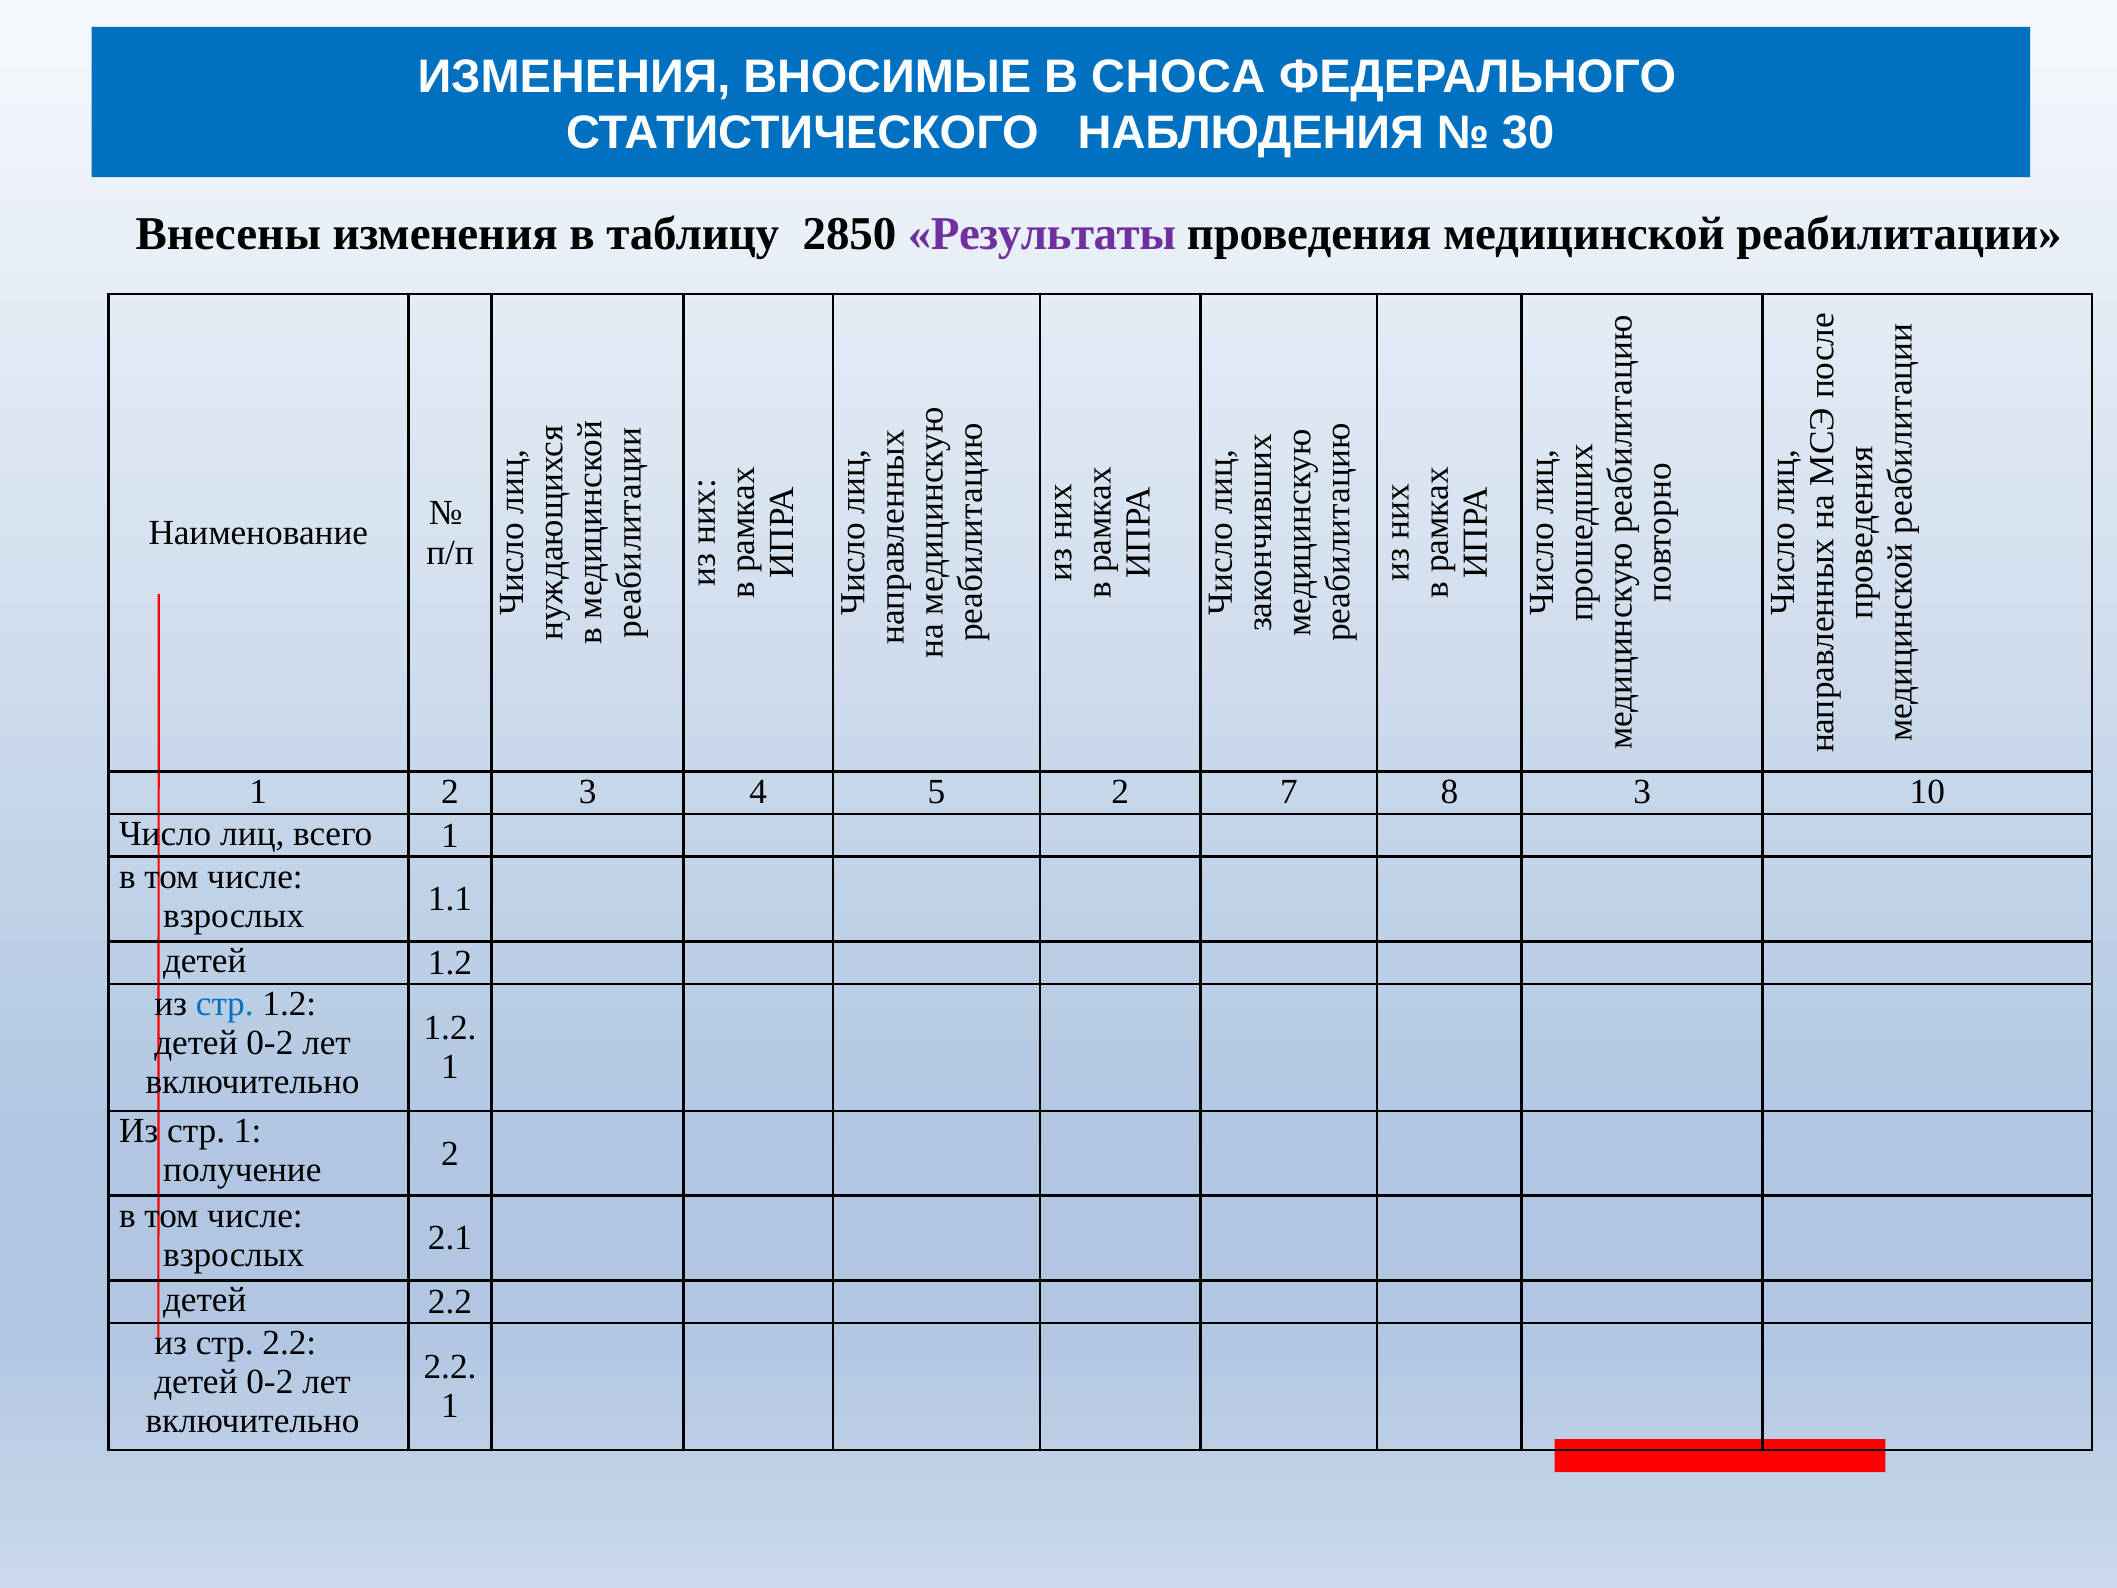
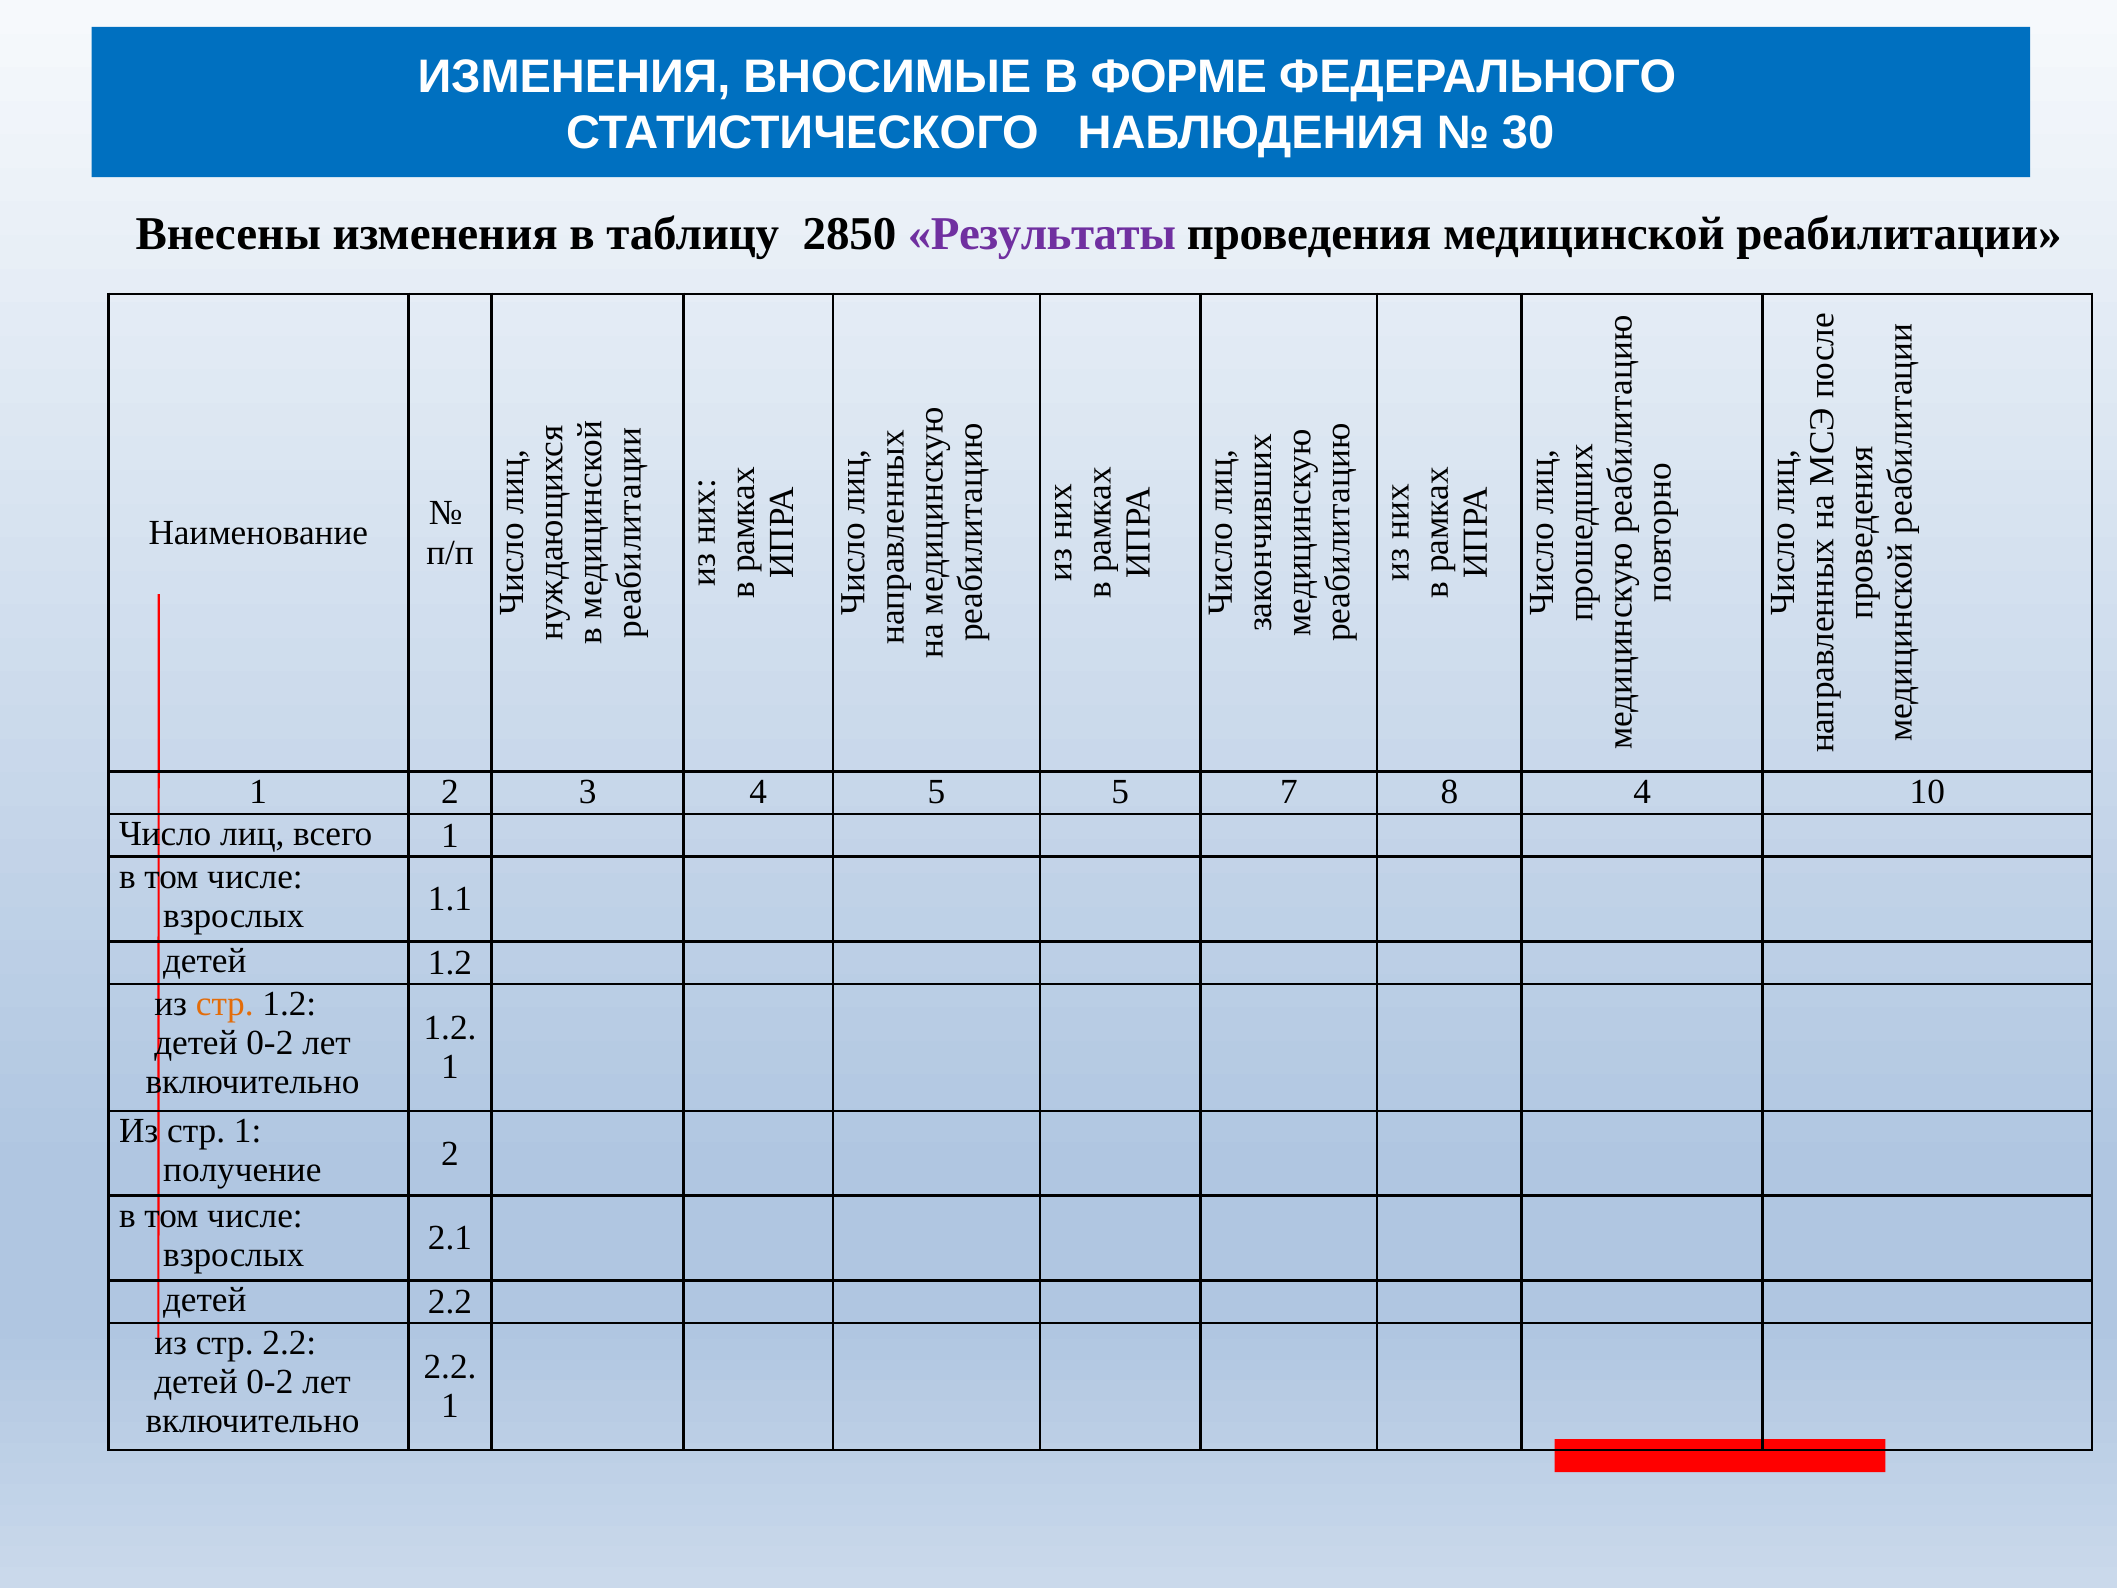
СНОСА: СНОСА -> ФОРМЕ (1179, 77)
5 2: 2 -> 5 (1120, 791)
8 3: 3 -> 4 (1642, 791)
стр colour: blue -> orange (225, 1003)
